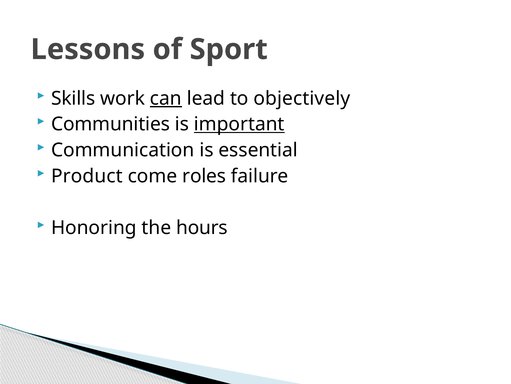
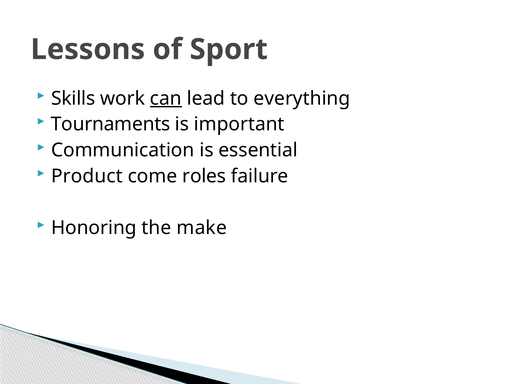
objectively: objectively -> everything (302, 98)
Communities: Communities -> Tournaments (111, 124)
important underline: present -> none (239, 124)
hours: hours -> make (202, 227)
